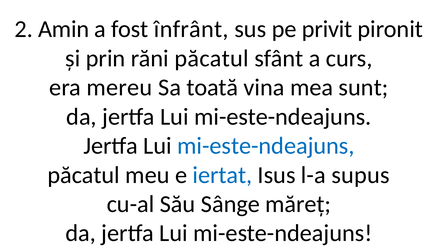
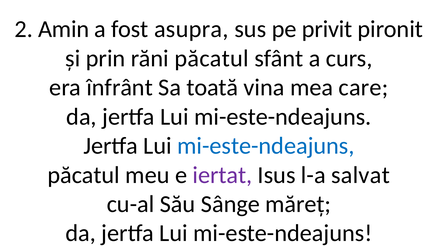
înfrânt: înfrânt -> asupra (191, 29)
mereu: mereu -> înfrânt (120, 88)
sunt: sunt -> care (363, 88)
iertat colour: blue -> purple (222, 175)
supus: supus -> salvat (361, 175)
